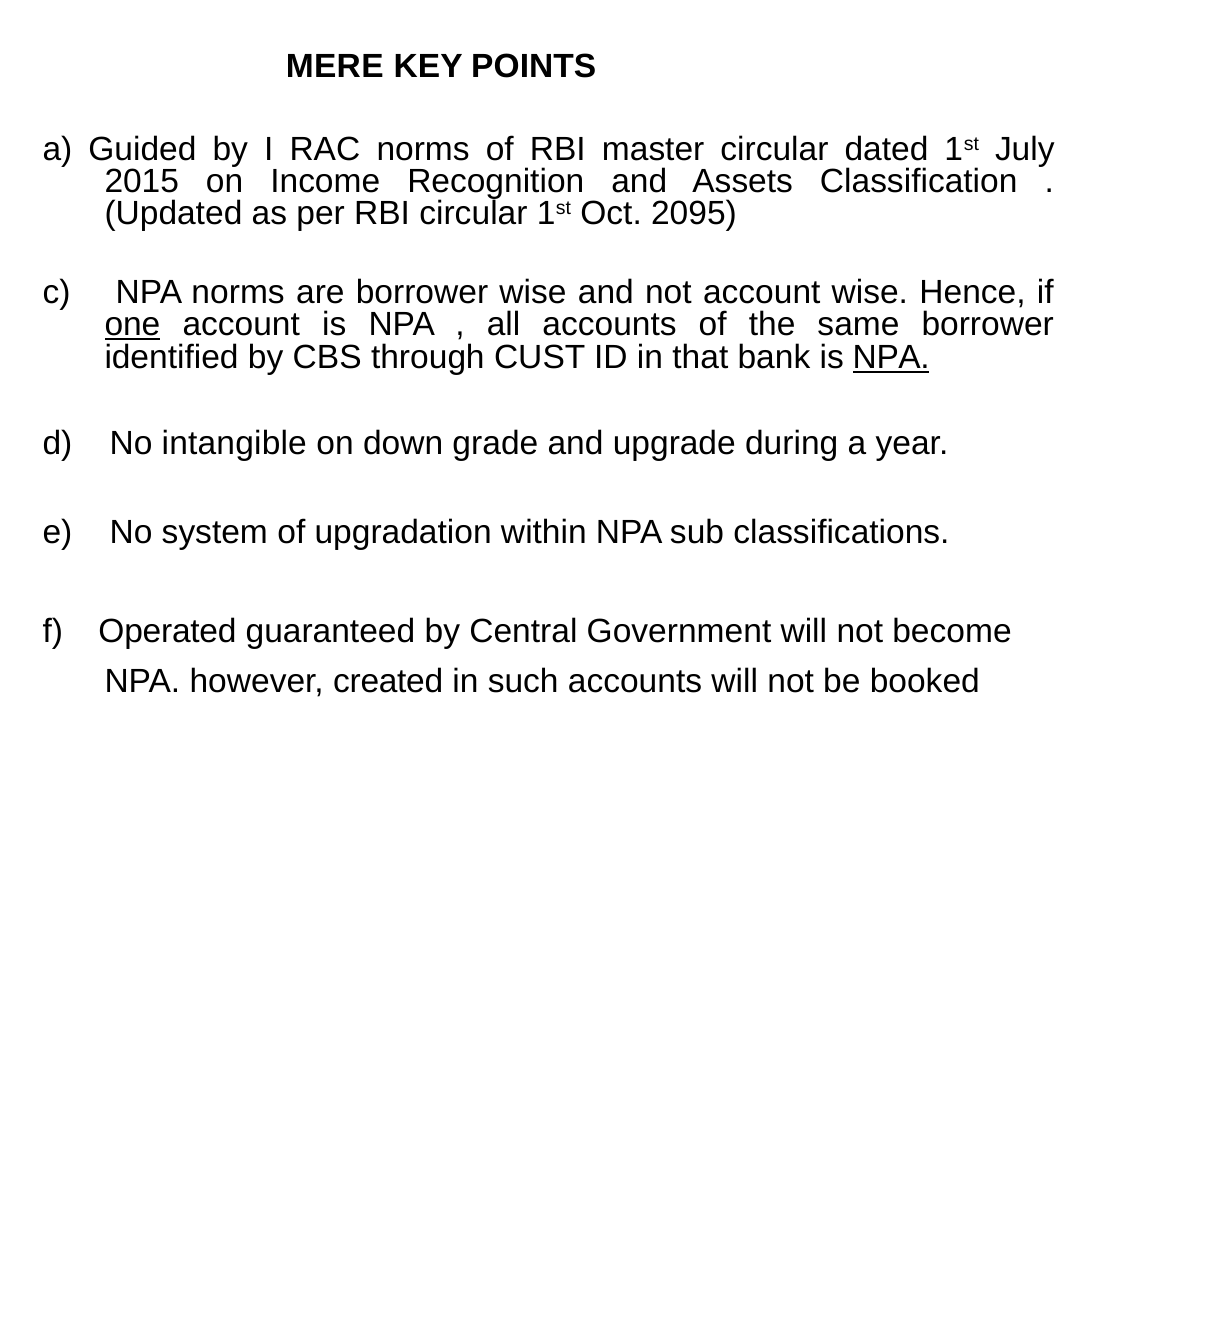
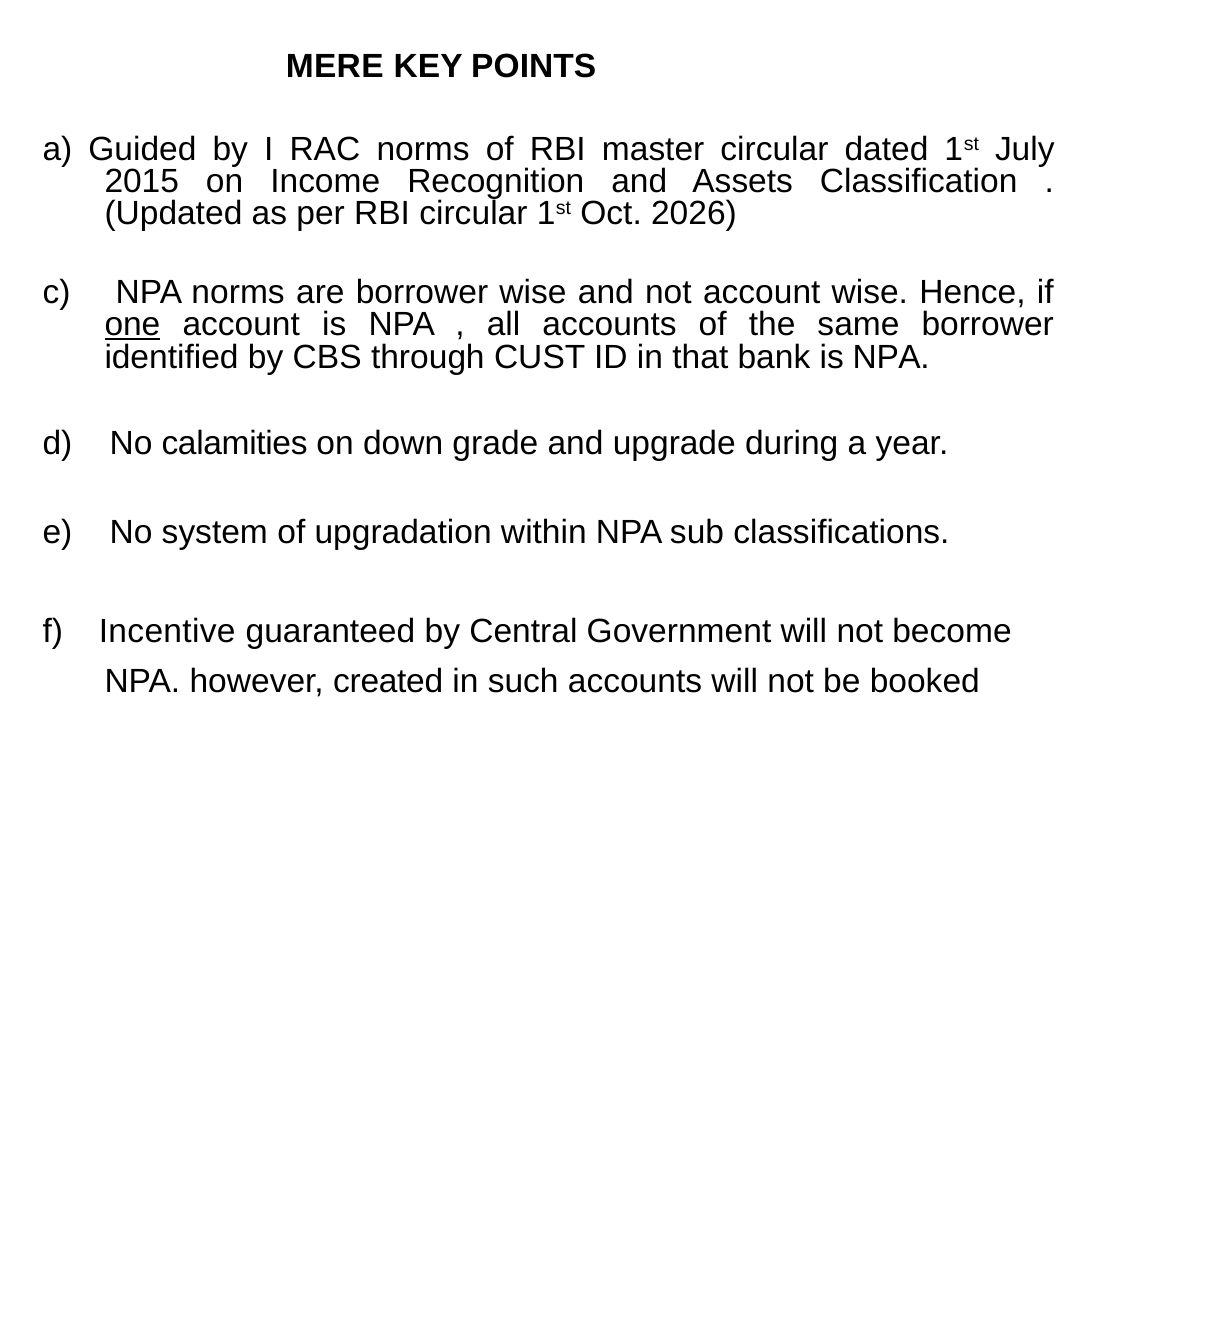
2095: 2095 -> 2026 (694, 214)
NPA underline: present -> none (891, 357)
intangible: intangible -> calamities (235, 443)
Operated: Operated -> Incentive (167, 632)
